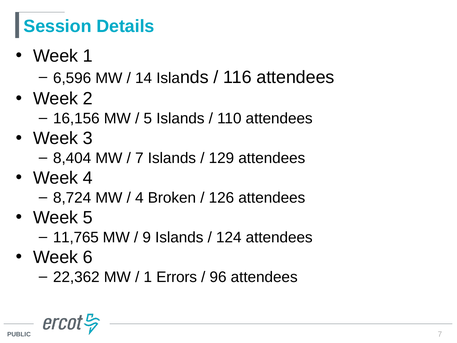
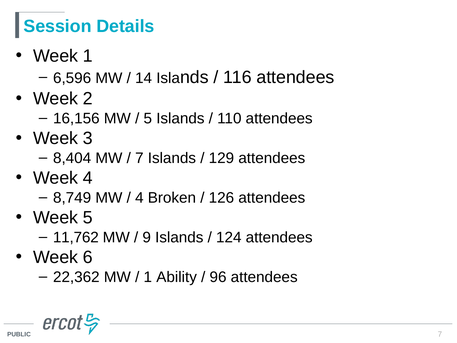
8,724: 8,724 -> 8,749 (72, 198)
11,765: 11,765 -> 11,762 (76, 237)
Errors: Errors -> Ability (177, 277)
